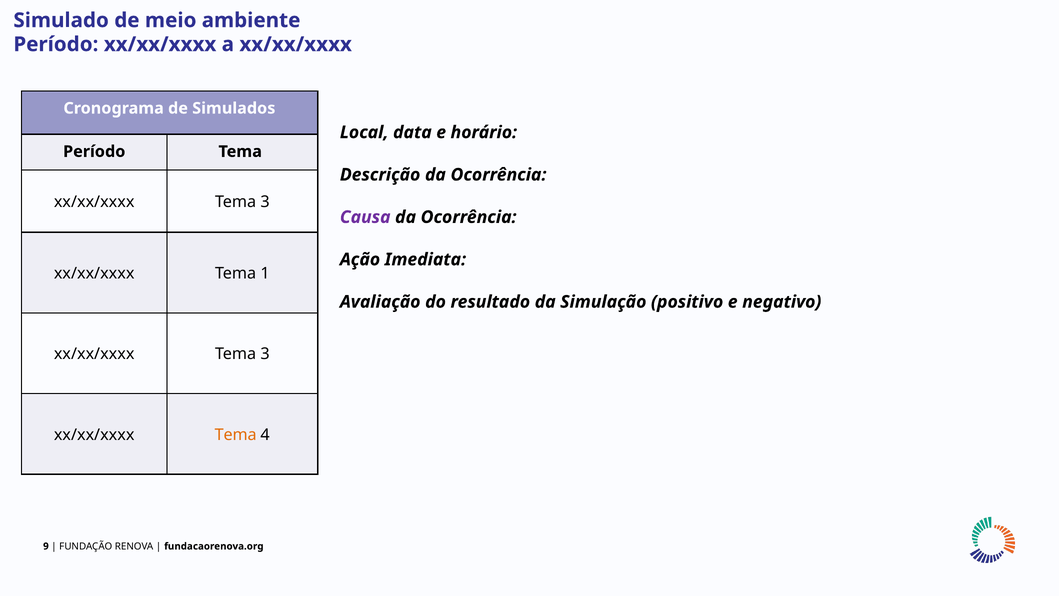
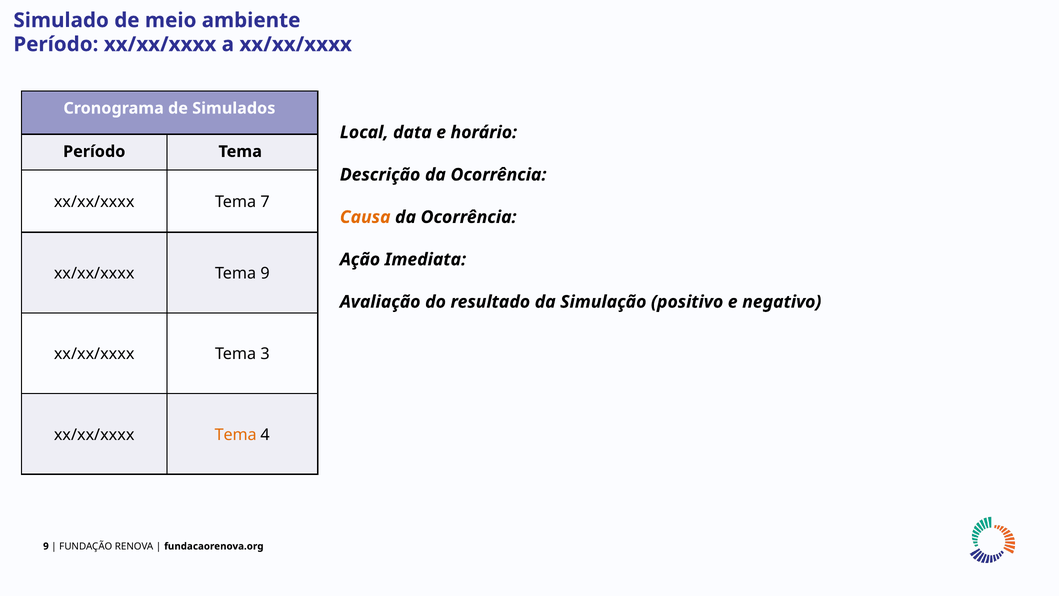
3: 3 -> 7 (265, 202)
Causa colour: purple -> orange (365, 217)
Tema 1: 1 -> 9 (265, 273)
